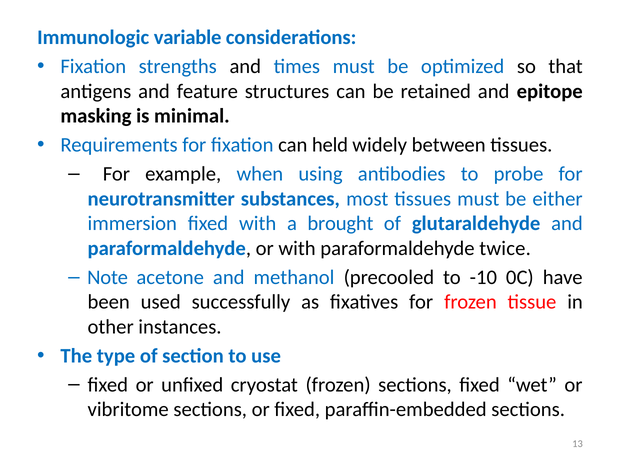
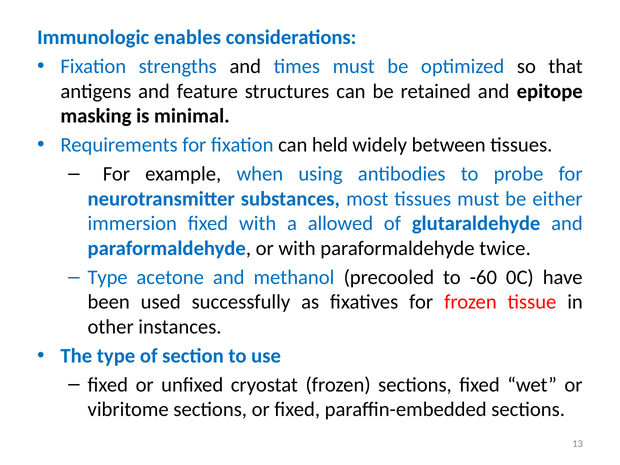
variable: variable -> enables (187, 38)
brought: brought -> allowed (340, 224)
Note: Note -> Type (108, 277)
-10: -10 -> -60 (483, 277)
